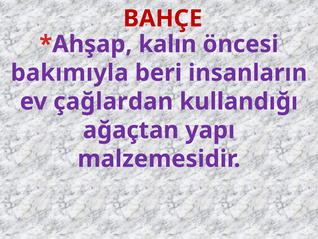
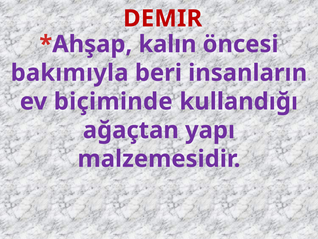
BAHÇE: BAHÇE -> DEMIR (163, 18)
çağlardan: çağlardan -> biçiminde (113, 101)
